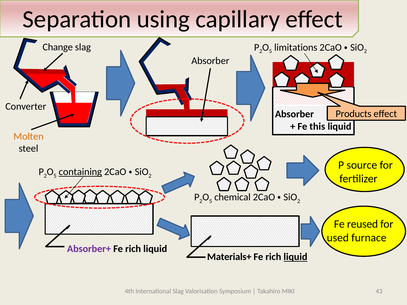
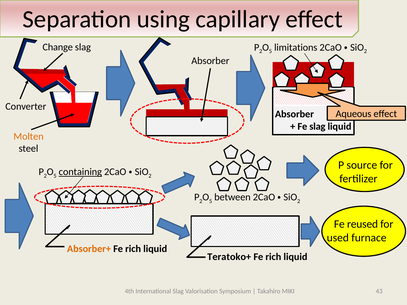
Products: Products -> Aqueous (354, 114)
Fe this: this -> slag (317, 126)
chemical: chemical -> between (232, 197)
Absorber+ colour: purple -> orange (89, 249)
Materials+: Materials+ -> Teratoko+ (229, 257)
liquid underline: present -> none (295, 257)
